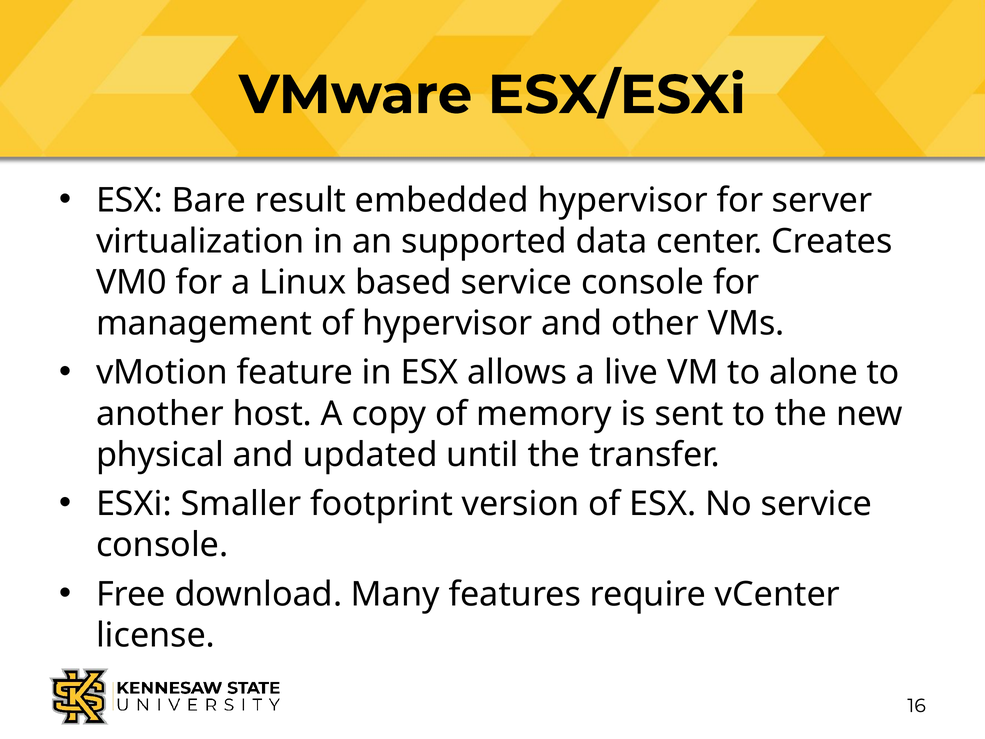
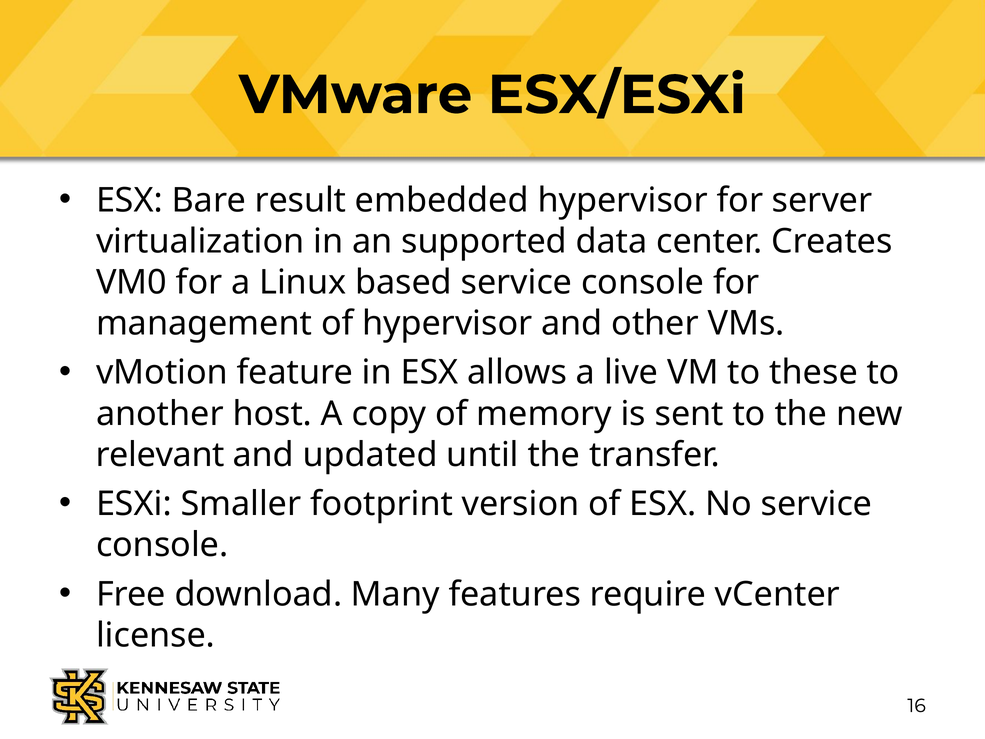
alone: alone -> these (814, 373)
physical: physical -> relevant (160, 455)
